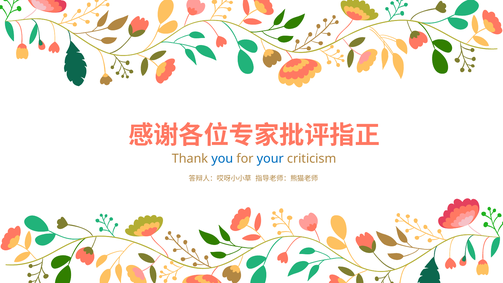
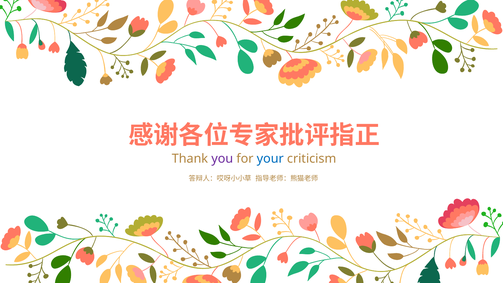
you colour: blue -> purple (222, 159)
